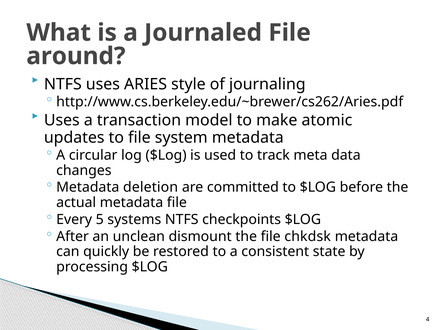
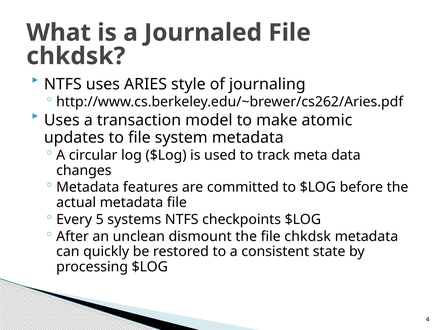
around: around -> chkdsk (76, 56)
deletion: deletion -> features (151, 187)
